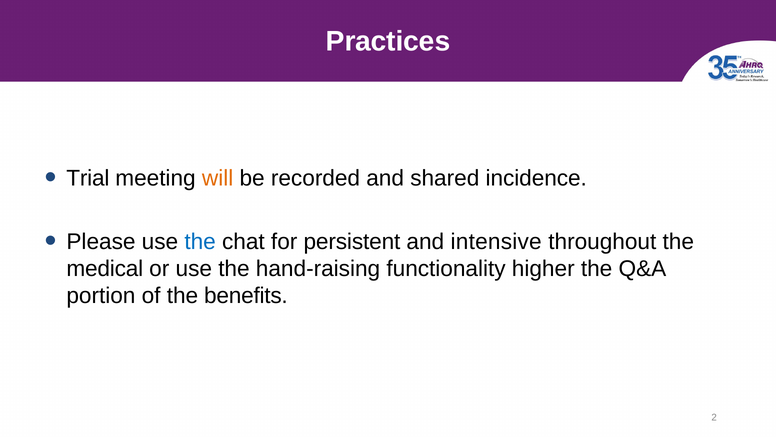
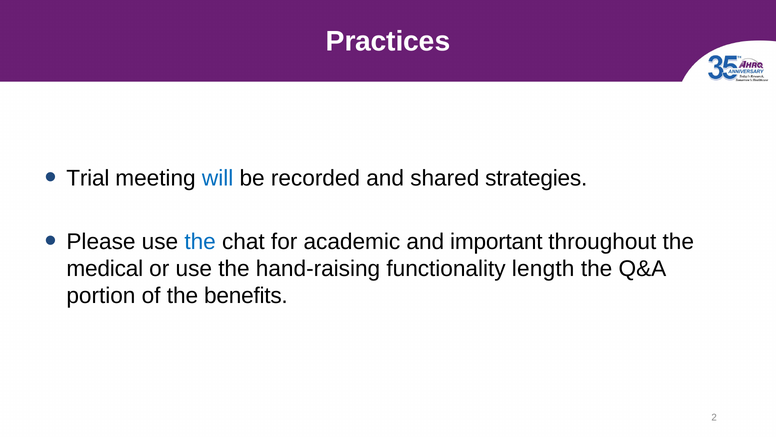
will colour: orange -> blue (218, 178)
incidence: incidence -> strategies (536, 178)
persistent: persistent -> academic (352, 241)
intensive: intensive -> important (496, 241)
higher: higher -> length (543, 268)
